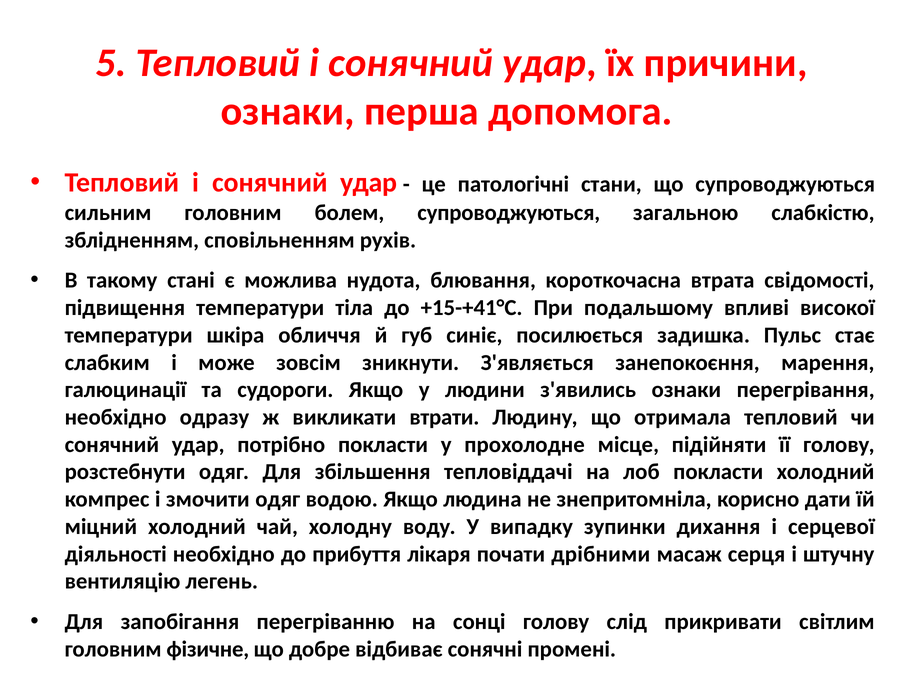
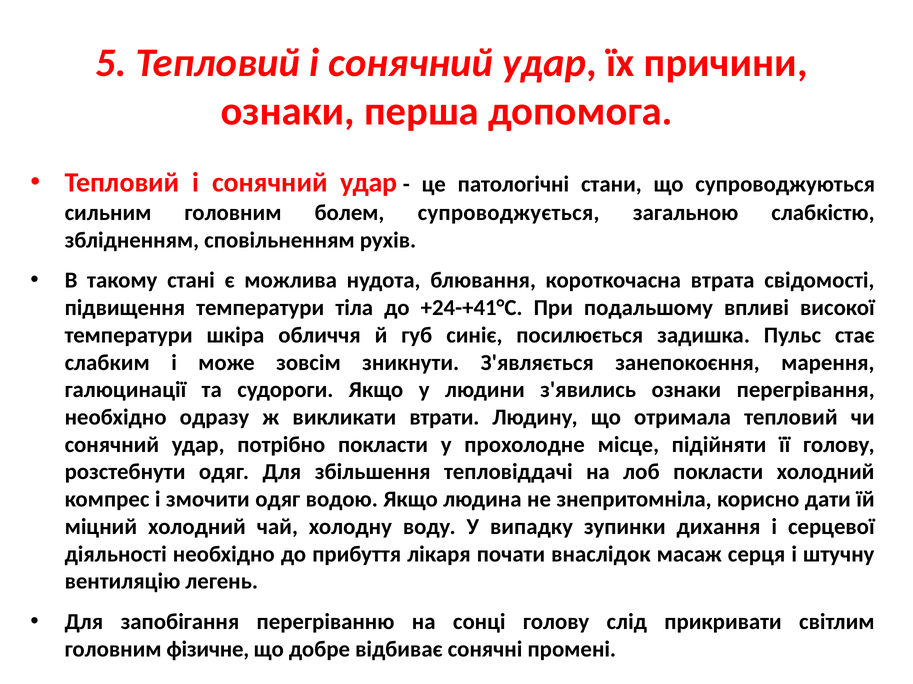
болем супроводжуються: супроводжуються -> супроводжується (509, 213)
+15-+41°С: +15-+41°С -> +24-+41°С (472, 308)
дрібними: дрібними -> внаслідок (601, 555)
